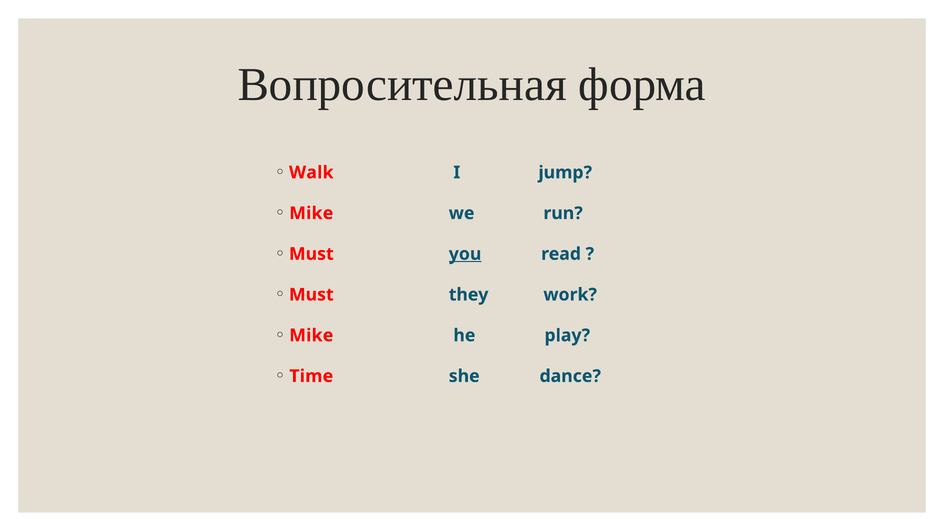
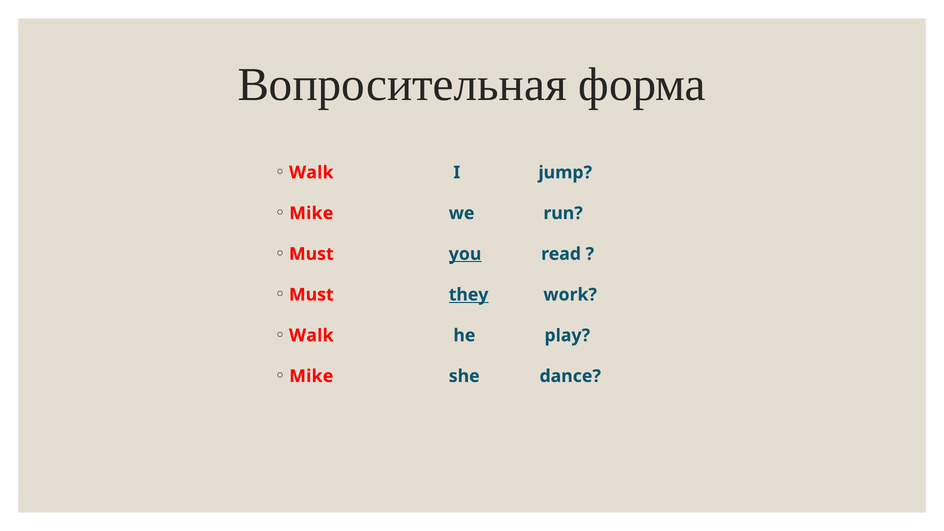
they underline: none -> present (469, 295)
Mike: Mike -> Walk (311, 335)
Time: Time -> Mike (311, 376)
